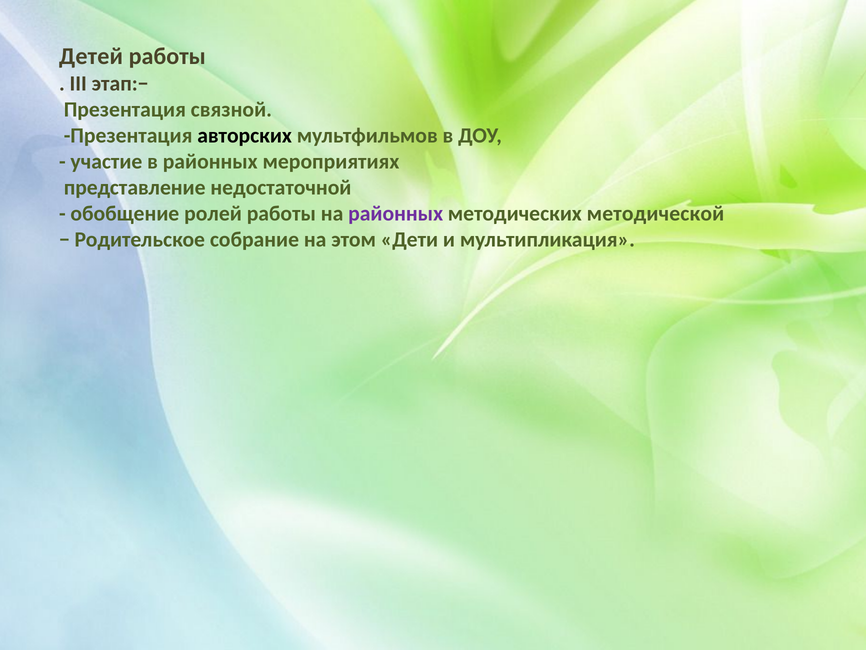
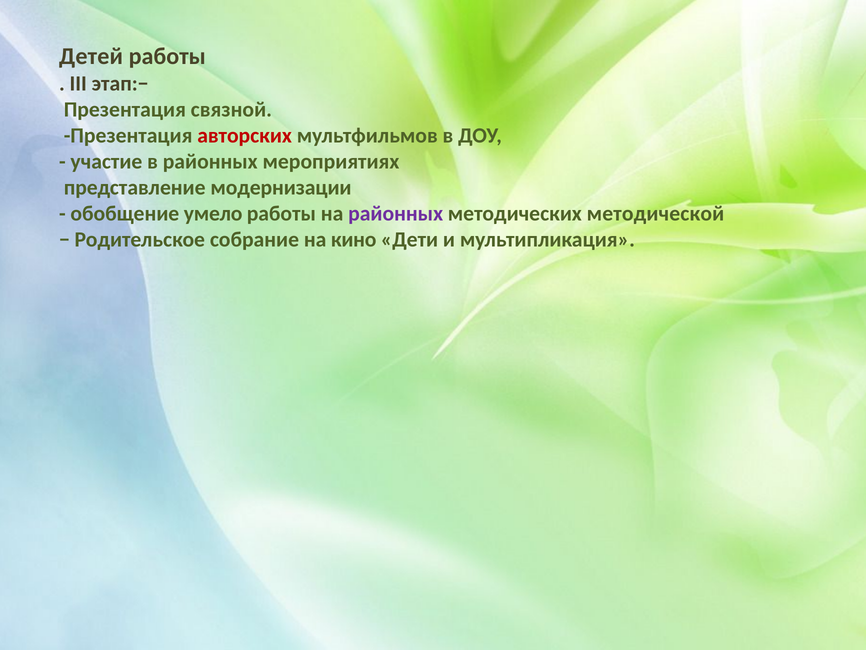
авторских colour: black -> red (245, 136)
недостаточной: недостаточной -> модернизации (281, 188)
ролей: ролей -> умело (213, 214)
этом: этом -> кино (354, 240)
